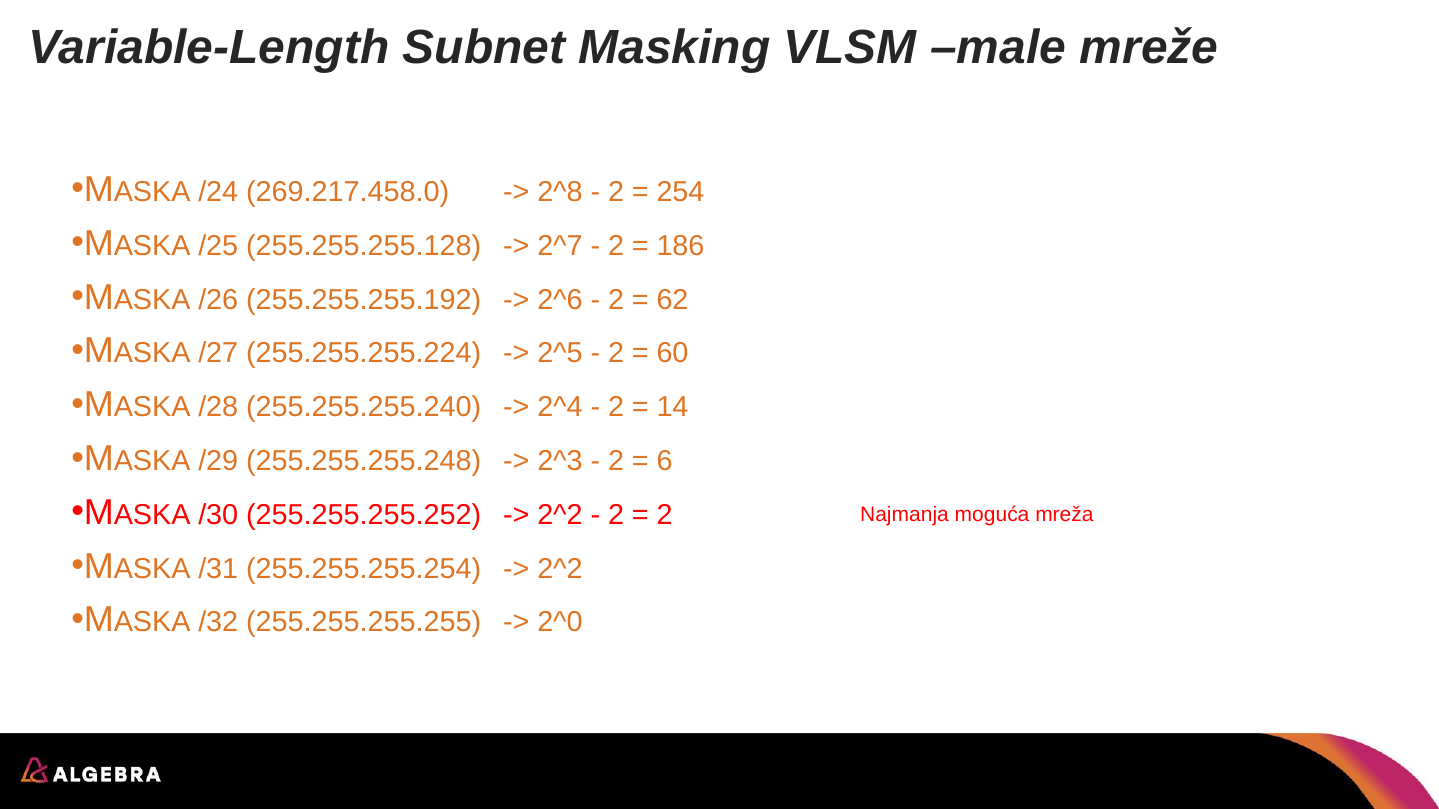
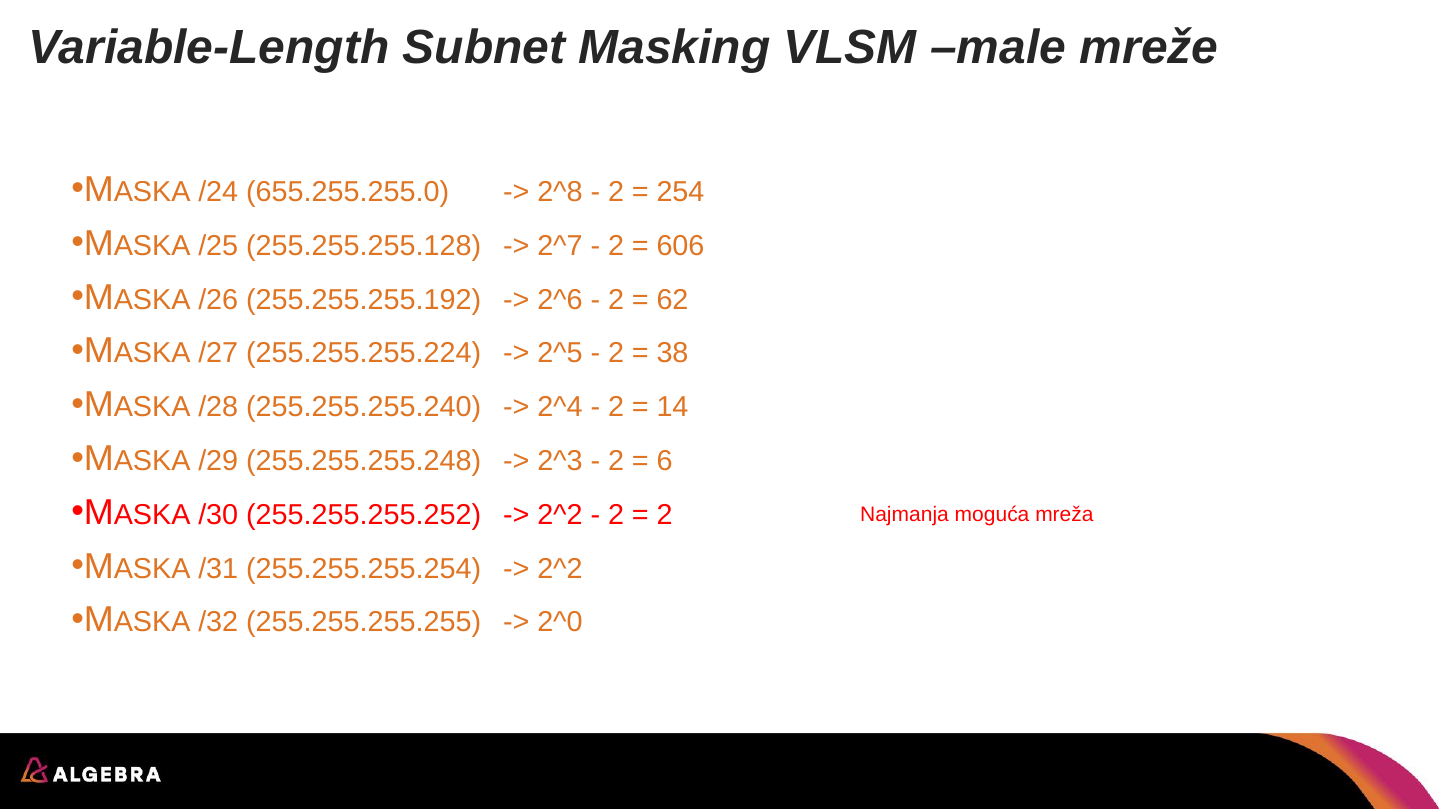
269.217.458.0: 269.217.458.0 -> 655.255.255.0 (348, 192)
186: 186 -> 606 (680, 246)
60: 60 -> 38 (672, 354)
